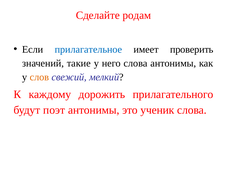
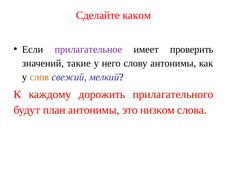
родам: родам -> каком (137, 15)
прилагательное colour: blue -> purple (88, 49)
него слова: слова -> слову (136, 63)
поэт: поэт -> план (54, 110)
ученик: ученик -> низком (157, 110)
